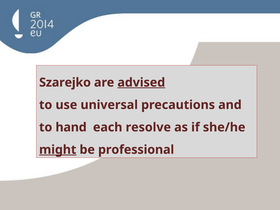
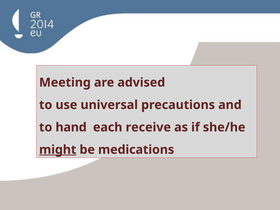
Szarejko: Szarejko -> Meeting (65, 82)
advised underline: present -> none (141, 82)
resolve: resolve -> receive (148, 127)
professional: professional -> medications (136, 150)
